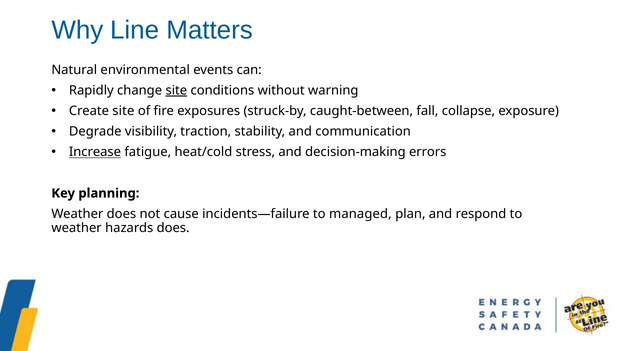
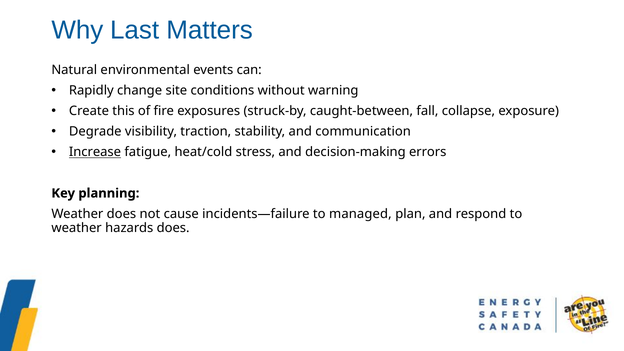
Line: Line -> Last (135, 30)
site underline: present -> none (176, 91)
Create site: site -> this (123, 111)
